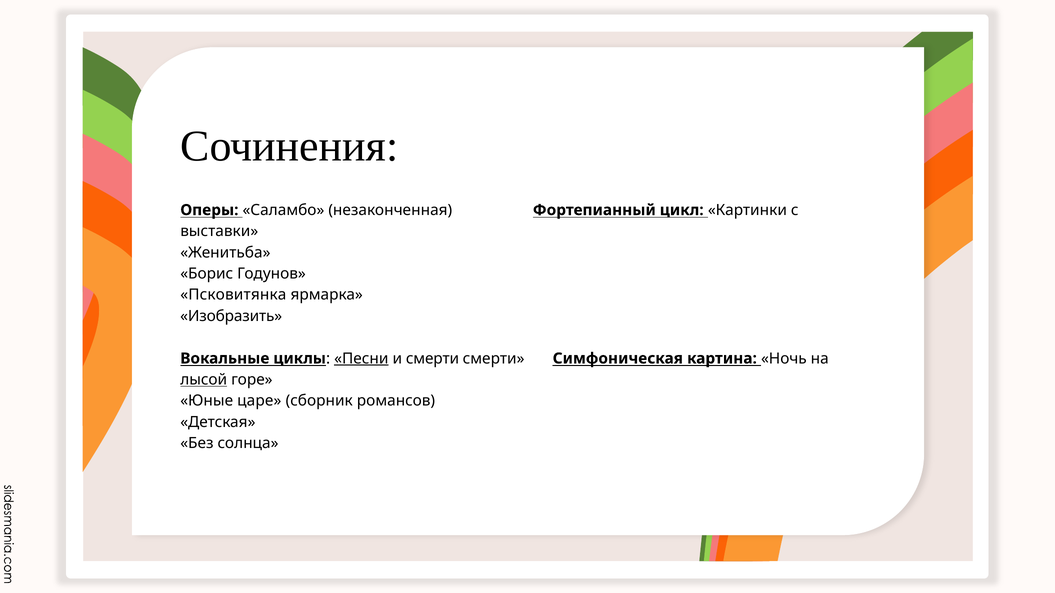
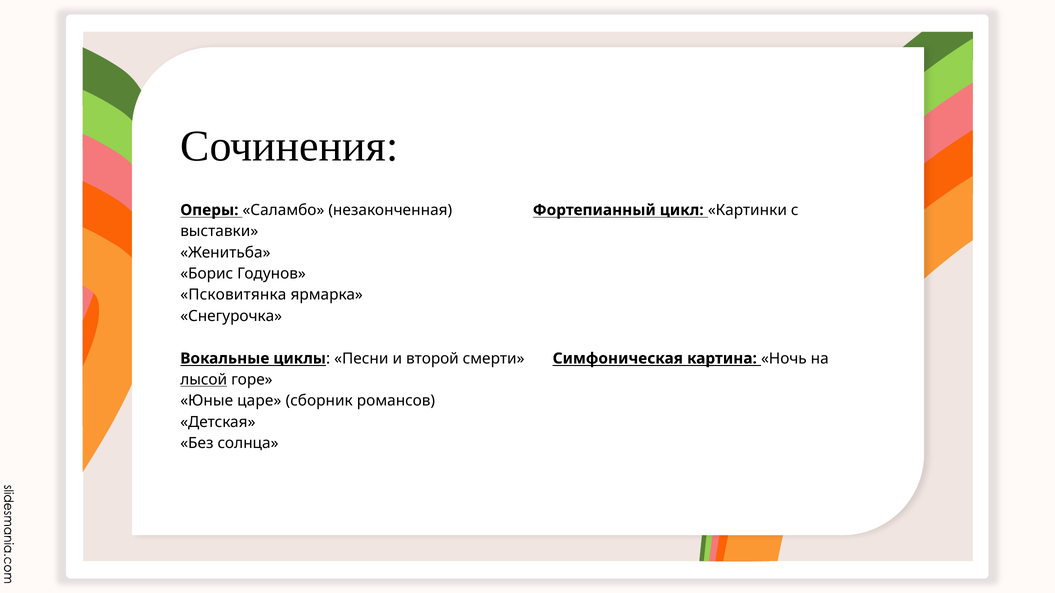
Изобразить: Изобразить -> Снегурочка (231, 316)
Песни underline: present -> none (361, 359)
и смерти: смерти -> второй (432, 359)
